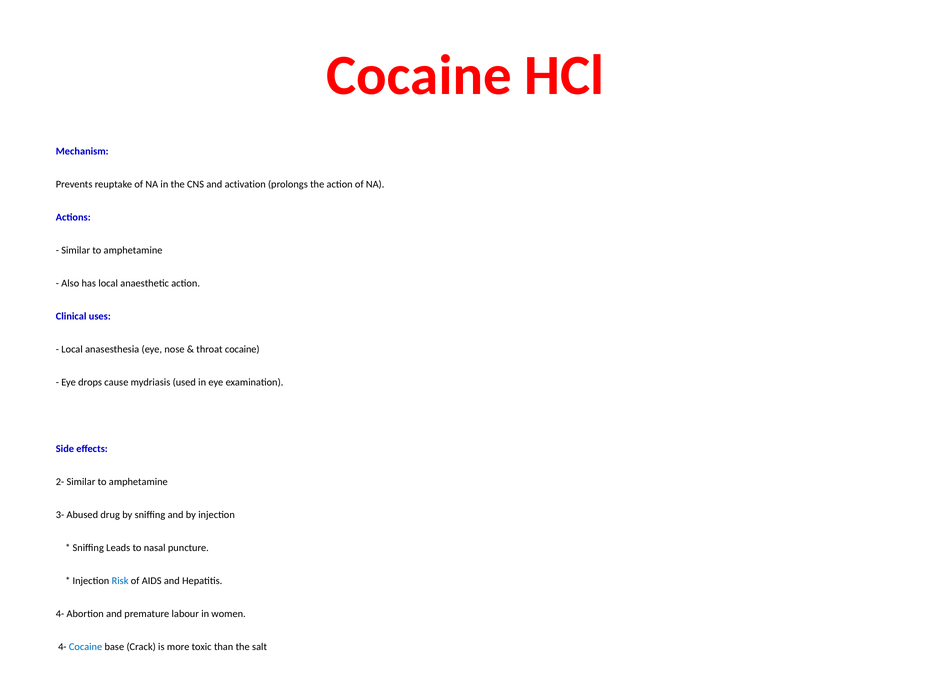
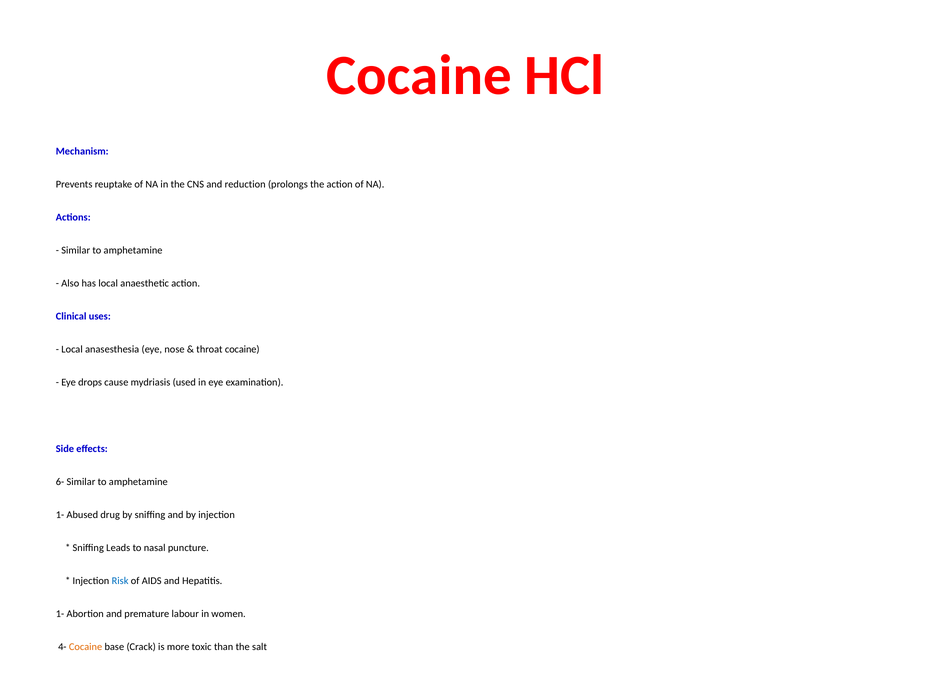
activation: activation -> reduction (245, 184)
2-: 2- -> 6- (60, 482)
3-: 3- -> 1- (60, 515)
4-: 4- -> 1- (60, 614)
Cocaine colour: blue -> orange (86, 647)
